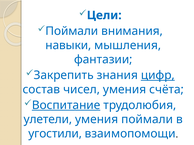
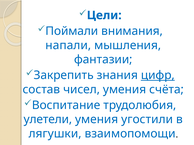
навыки: навыки -> напали (68, 45)
Воспитание underline: present -> none (66, 106)
умения поймали: поймали -> угостили (147, 120)
угостили: угостили -> лягушки (55, 134)
